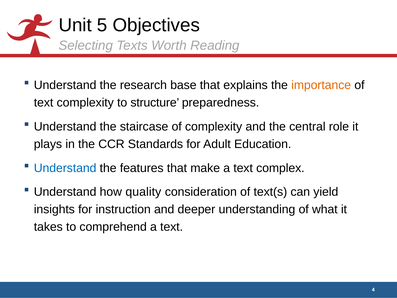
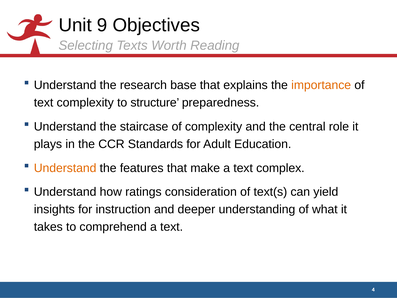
5: 5 -> 9 (102, 25)
Understand colour: blue -> orange (65, 168)
quality: quality -> ratings (143, 192)
